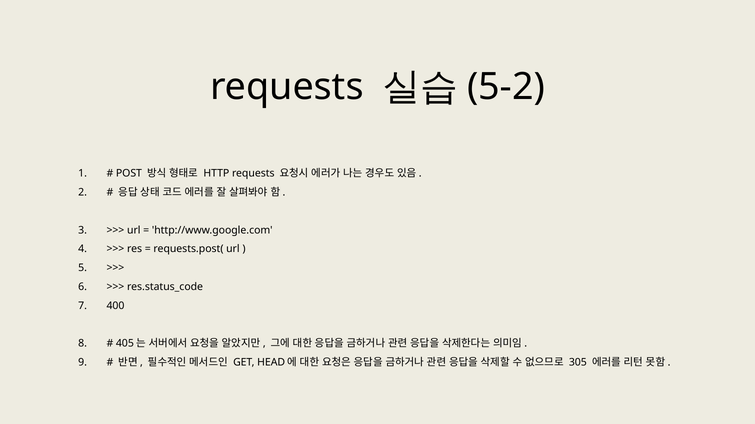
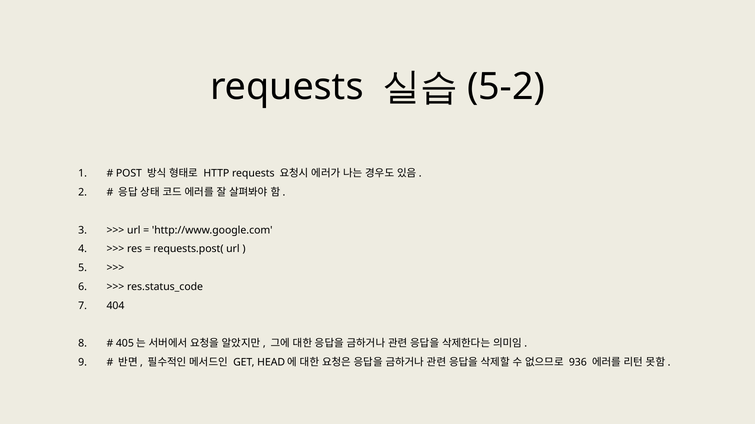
400: 400 -> 404 (115, 306)
305: 305 -> 936 (578, 363)
